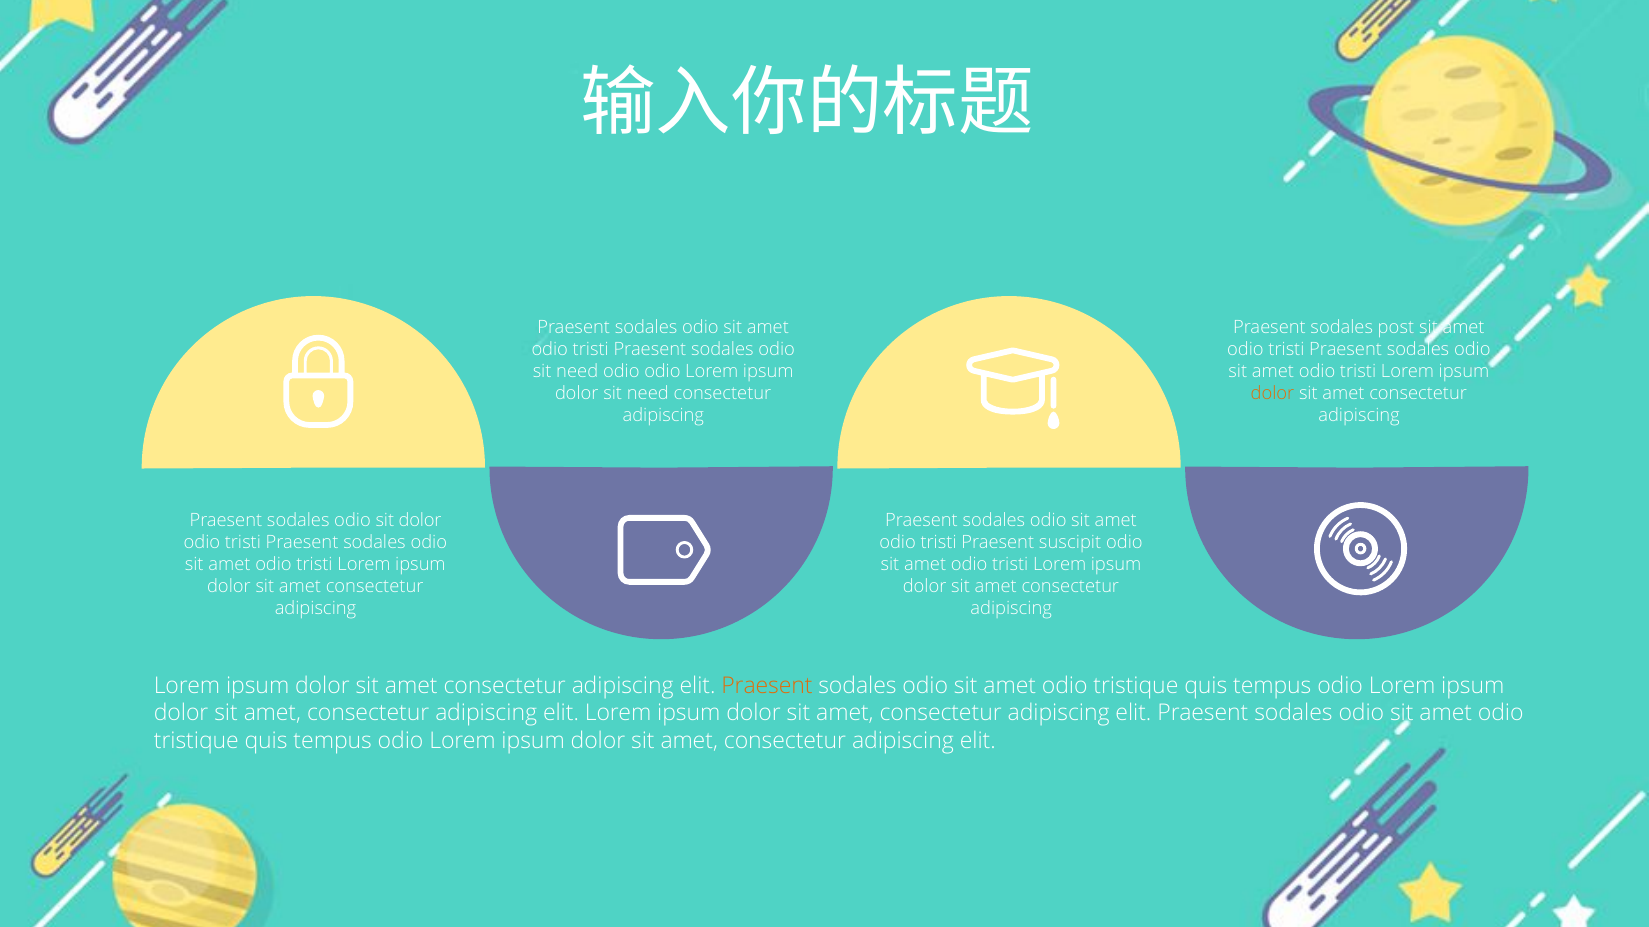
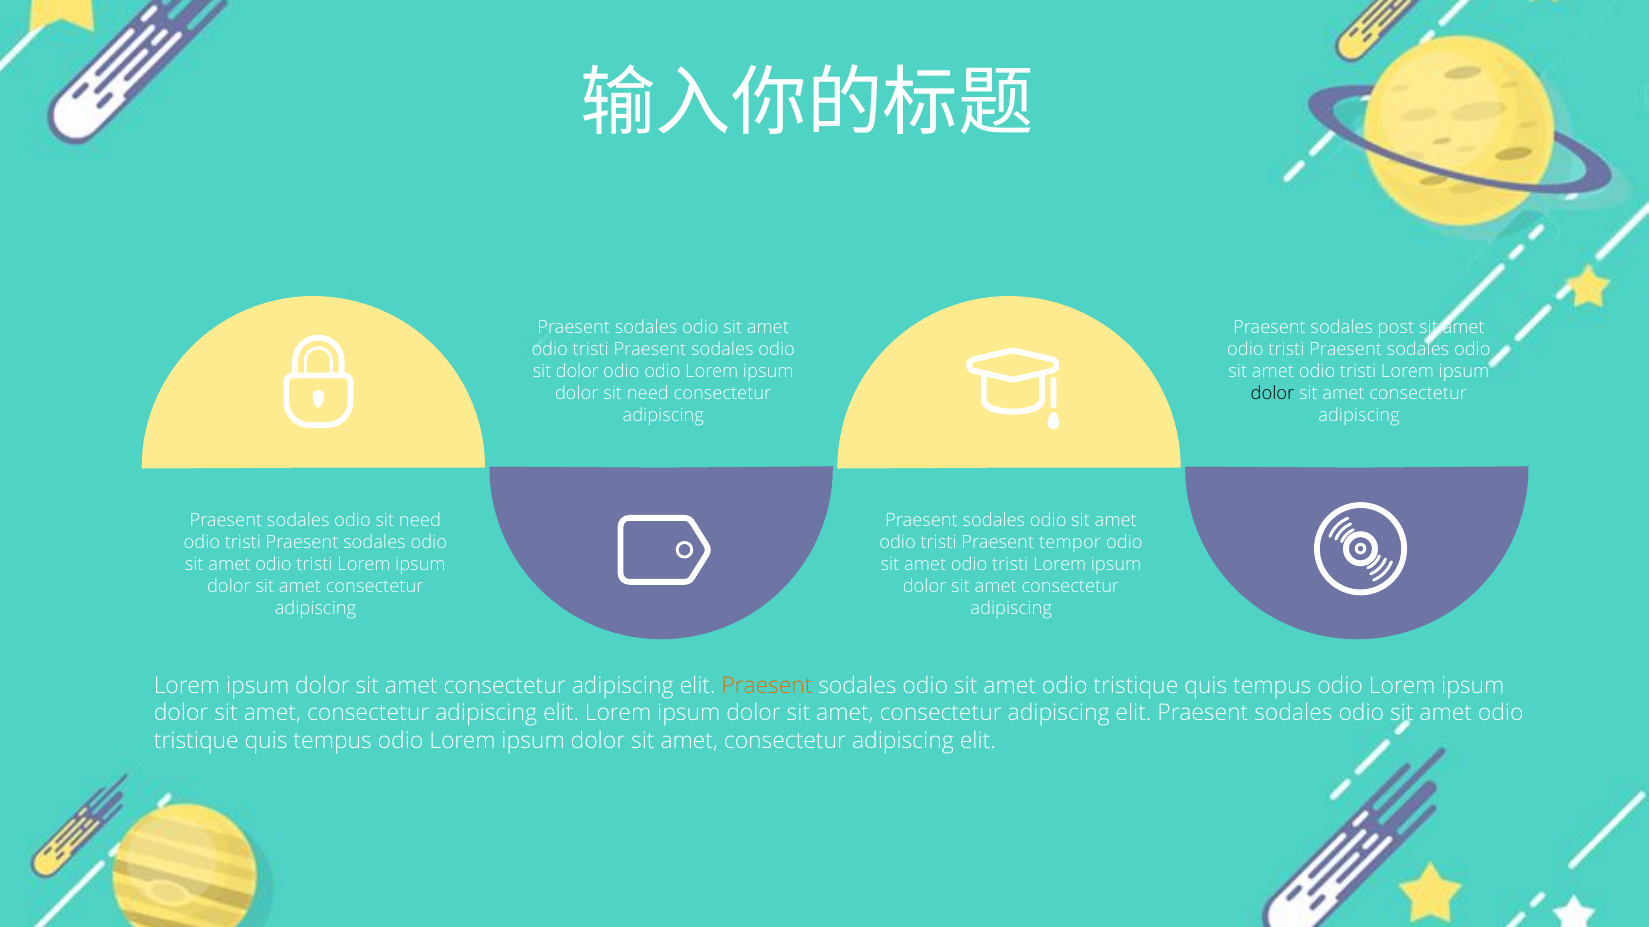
need: need -> dolor (577, 371)
dolor colour: orange -> black (1273, 393)
odio sit dolor: dolor -> need (420, 521)
suscipit: suscipit -> tempor (1070, 543)
